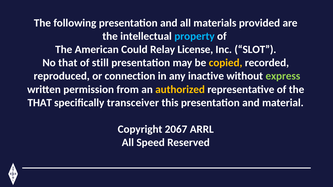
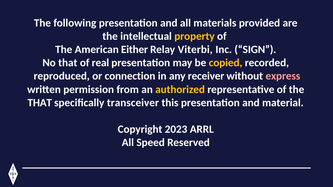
property colour: light blue -> yellow (194, 36)
Could: Could -> Either (134, 50)
License: License -> Viterbi (195, 50)
SLOT: SLOT -> SIGN (255, 50)
still: still -> real (100, 63)
inactive: inactive -> receiver (206, 76)
express colour: light green -> pink (283, 76)
2067: 2067 -> 2023 (176, 129)
